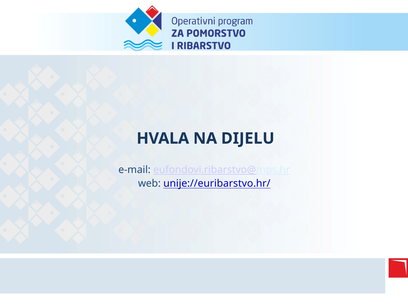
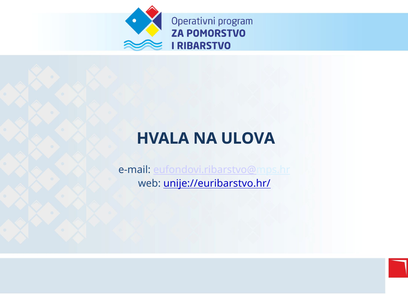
DIJELU: DIJELU -> ULOVA (248, 138)
